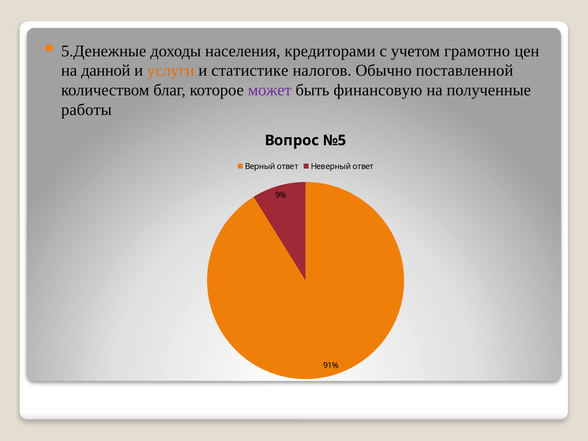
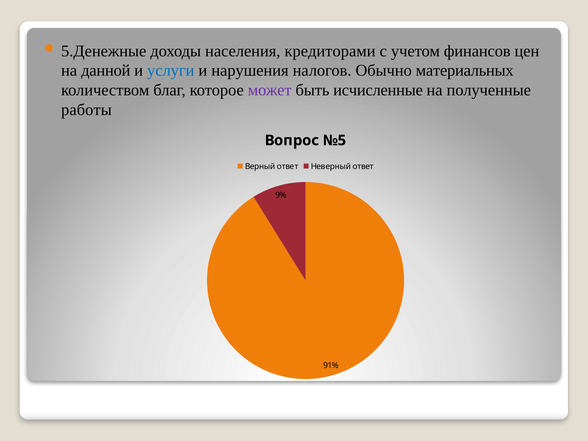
грамотно: грамотно -> финансов (477, 51)
услуги colour: orange -> blue (171, 71)
статистике: статистике -> нарушения (250, 71)
поставленной: поставленной -> материальных (465, 71)
финансовую: финансовую -> исчисленные (378, 90)
